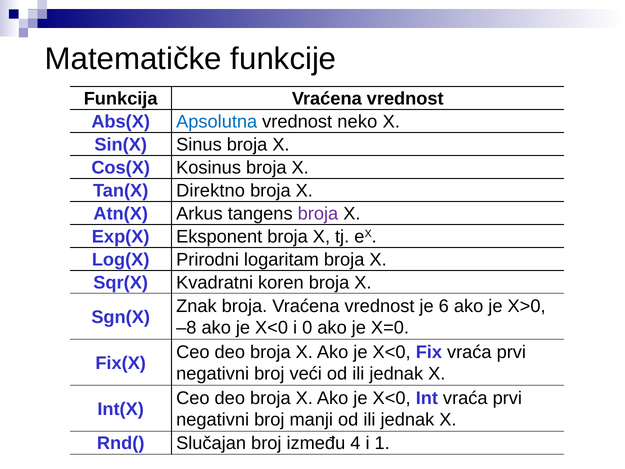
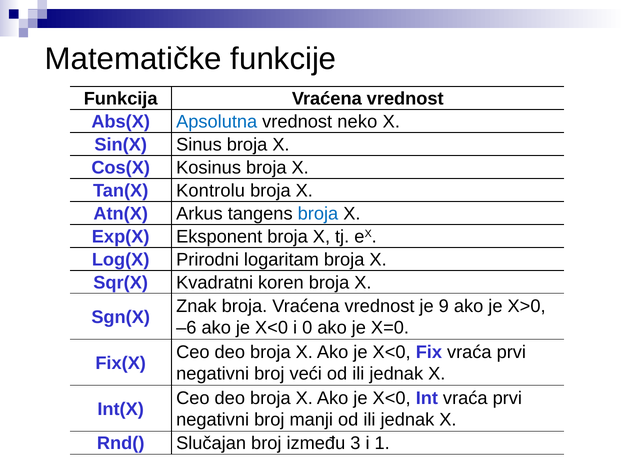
Direktno: Direktno -> Kontrolu (211, 191)
broja colour: purple -> blue (318, 214)
6: 6 -> 9 (444, 306)
–8: –8 -> –6 (186, 328)
4: 4 -> 3 (355, 443)
